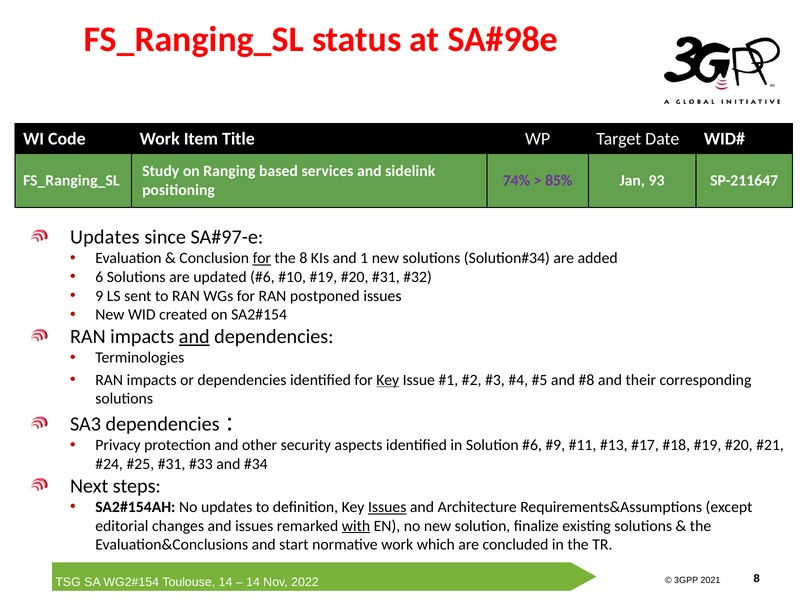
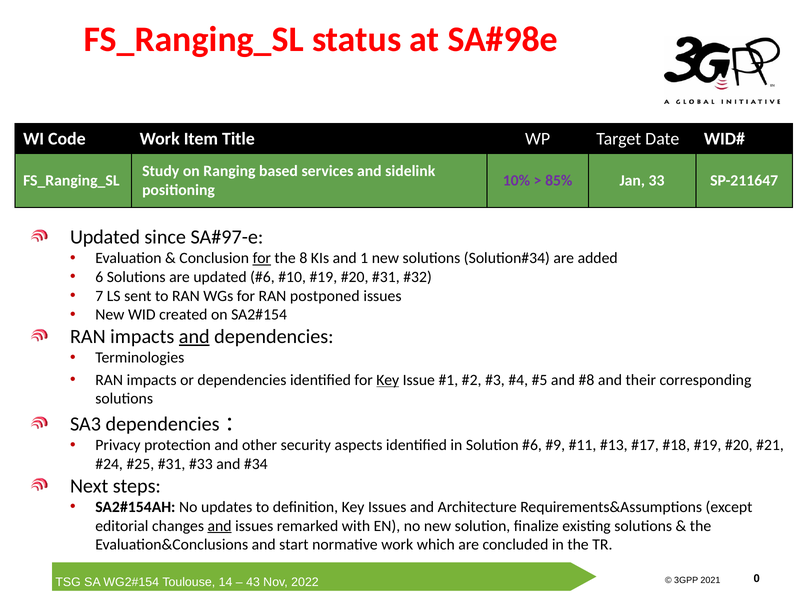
74%: 74% -> 10% (516, 181)
93: 93 -> 33 (656, 181)
Updates: Updates -> Updated (105, 237)
9: 9 -> 7 (99, 296)
Issues underline: present -> none (387, 507)
and underline: none -> present (220, 526)
with underline: present -> none (356, 526)
14: 14 -> 43 (253, 583)
8: 8 -> 0 (757, 579)
